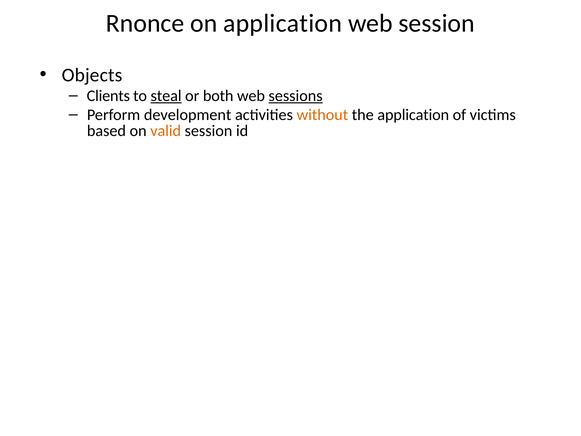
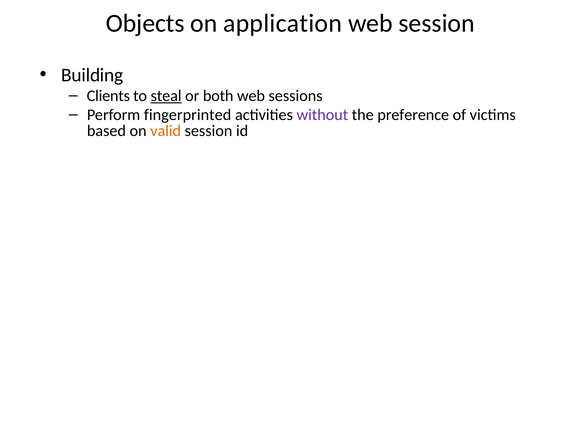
Rnonce: Rnonce -> Objects (145, 23)
Objects: Objects -> Building (92, 75)
sessions underline: present -> none (296, 96)
development: development -> fingerprinted (188, 115)
without colour: orange -> purple (322, 115)
the application: application -> preference (413, 115)
